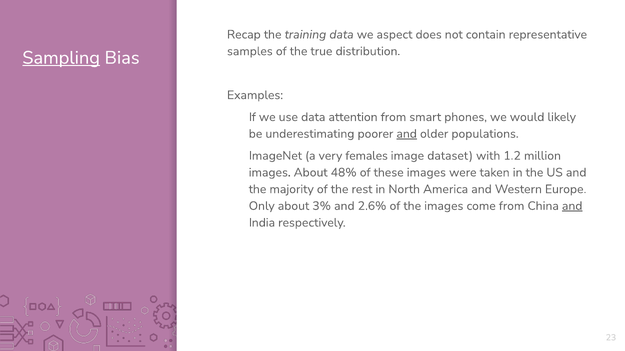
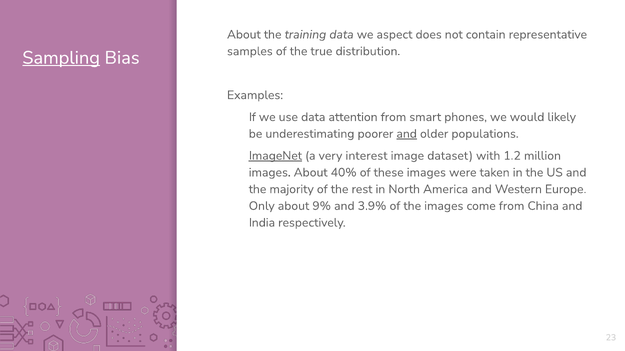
Recap: Recap -> About (244, 35)
ImageNet underline: none -> present (275, 156)
females: females -> interest (366, 156)
48%: 48% -> 40% (344, 173)
3%: 3% -> 9% (322, 206)
2.6%: 2.6% -> 3.9% (372, 206)
and underline: present -> none (572, 206)
